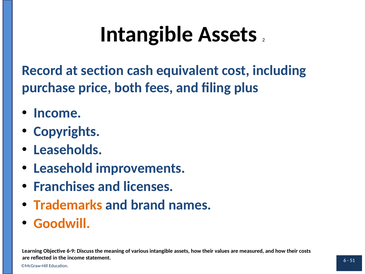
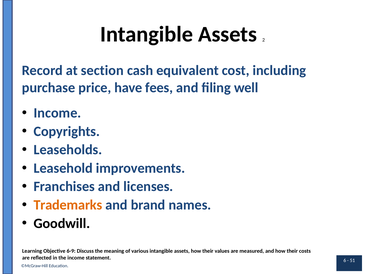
both: both -> have (128, 87)
plus: plus -> well (246, 87)
Goodwill colour: orange -> black (62, 223)
